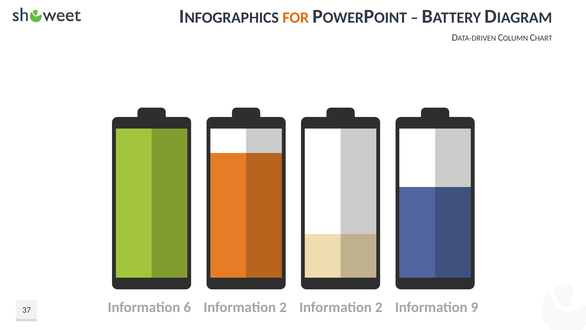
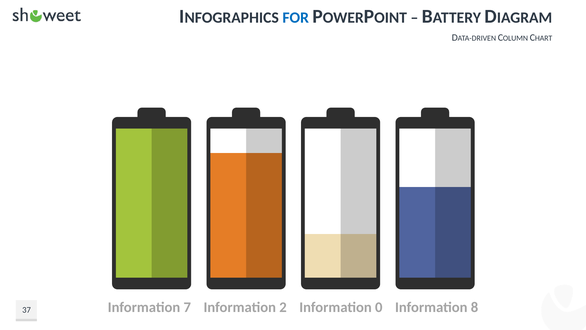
FOR colour: orange -> blue (296, 18)
6: 6 -> 7 (187, 307)
2 Information 2: 2 -> 0 (379, 307)
9: 9 -> 8 (475, 307)
